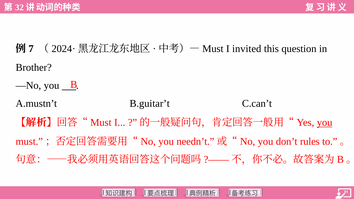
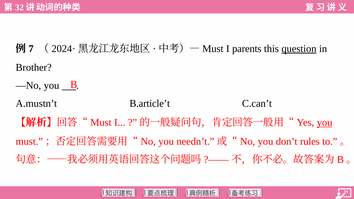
invited: invited -> parents (247, 49)
question underline: none -> present (299, 49)
B.guitar’t: B.guitar’t -> B.article’t (150, 104)
